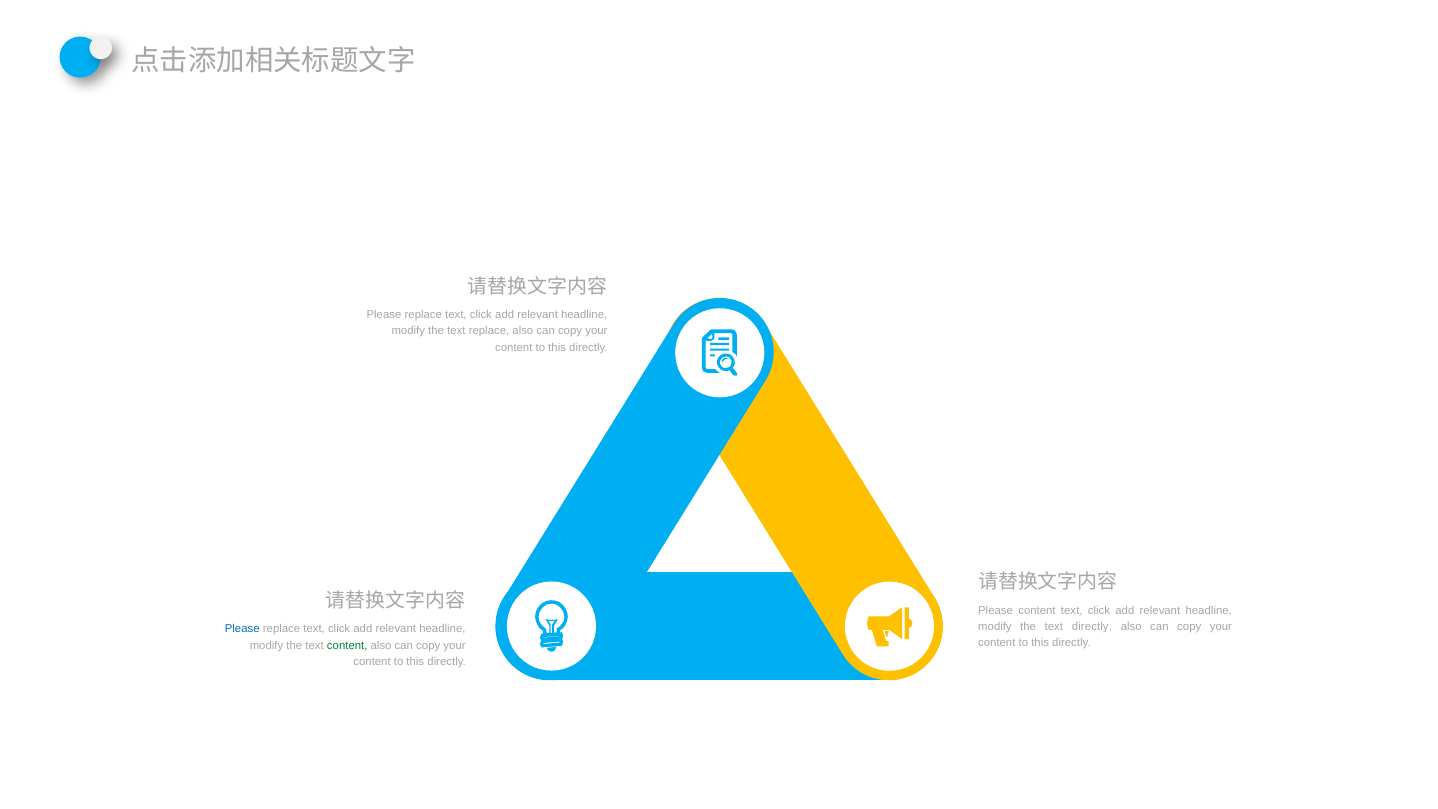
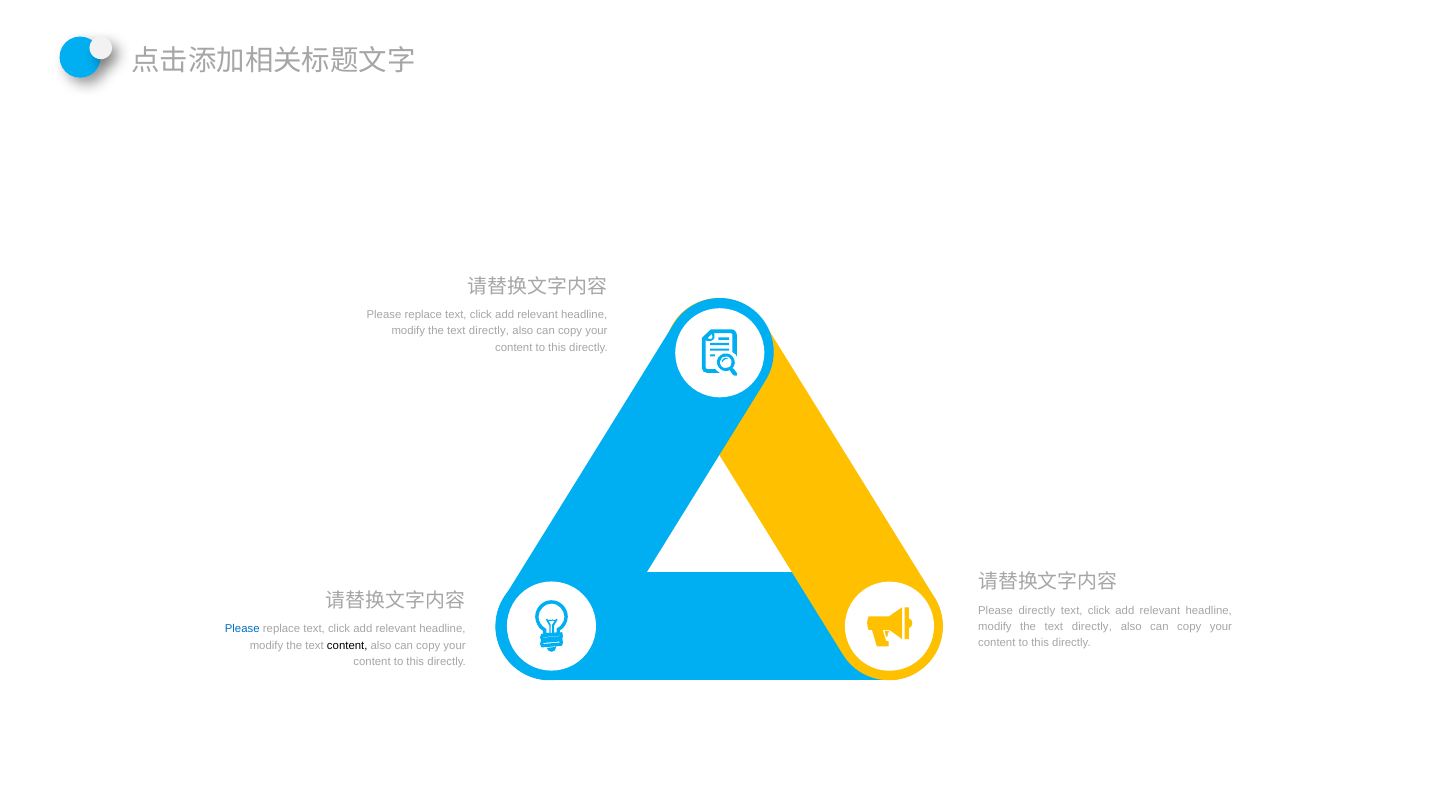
replace: replace -> directly (489, 331)
Please content: content -> directly (1037, 610)
content colour: green -> black (347, 645)
